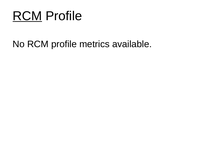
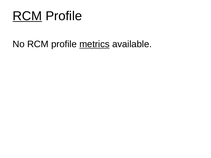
metrics underline: none -> present (94, 44)
